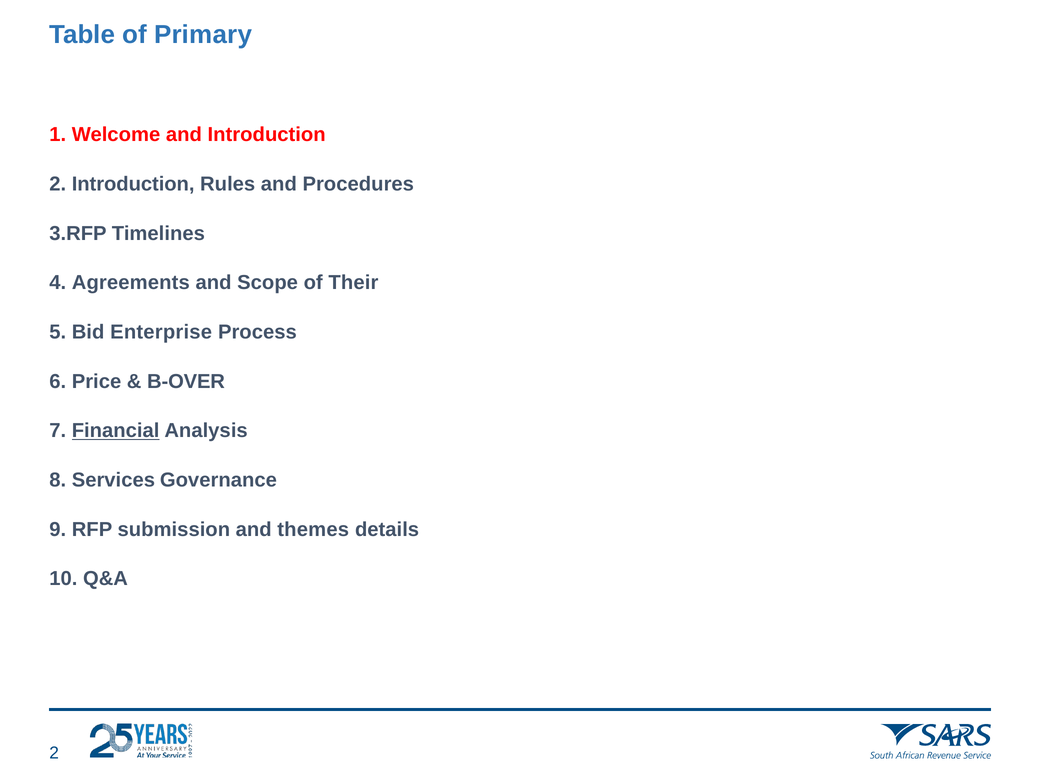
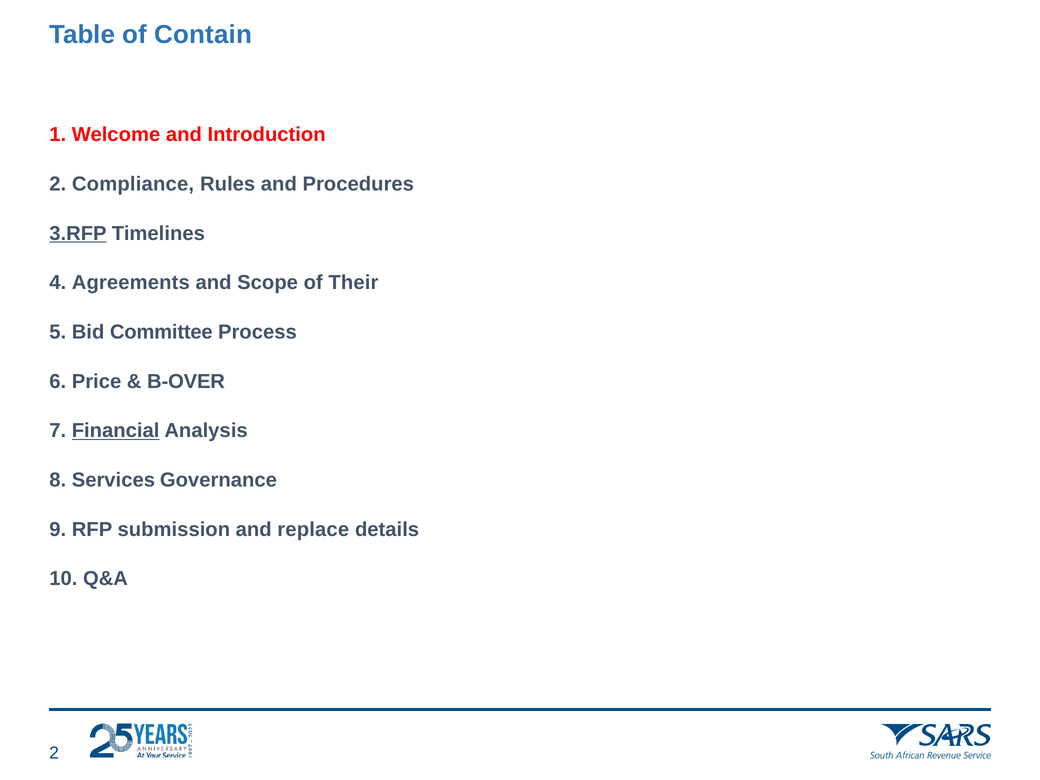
Primary: Primary -> Contain (203, 34)
2 Introduction: Introduction -> Compliance (133, 184)
3.RFP underline: none -> present (78, 233)
Enterprise: Enterprise -> Committee (161, 332)
themes: themes -> replace (313, 529)
